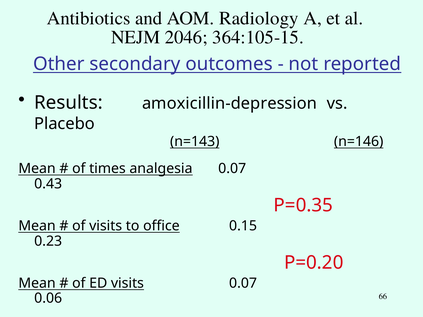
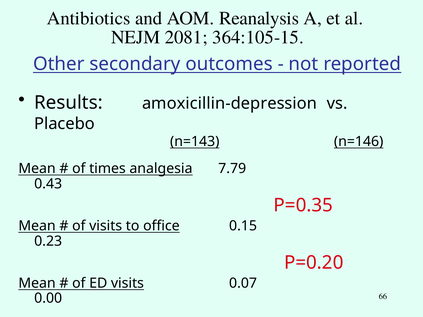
Radiology: Radiology -> Reanalysis (259, 18)
2046: 2046 -> 2081 (186, 37)
analgesia 0.07: 0.07 -> 7.79 (232, 169)
0.06: 0.06 -> 0.00 (48, 299)
